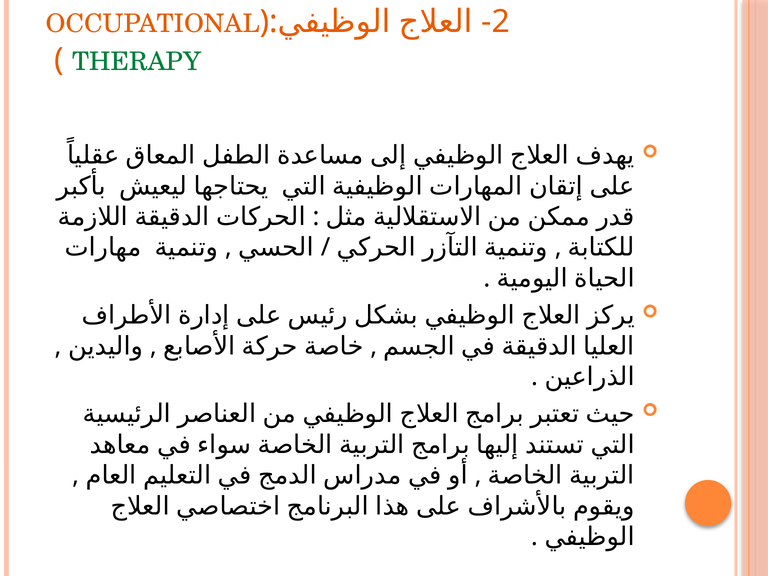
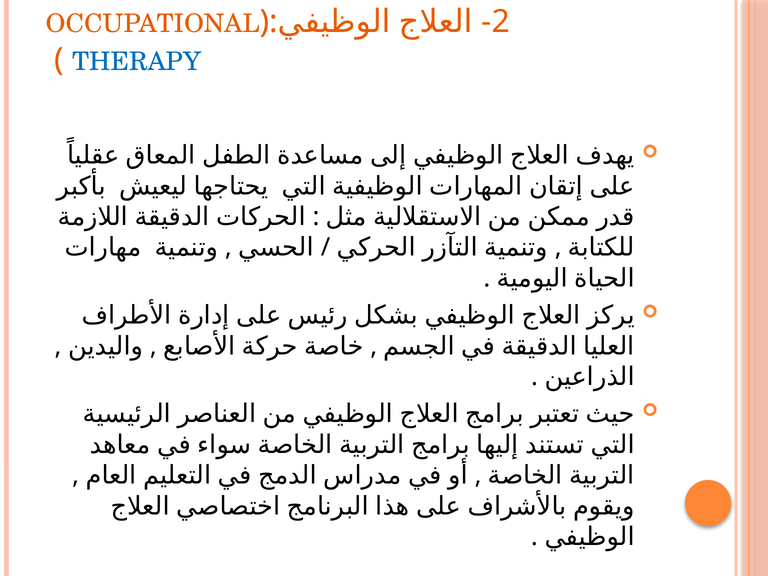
THERAPY colour: green -> blue (137, 62)
